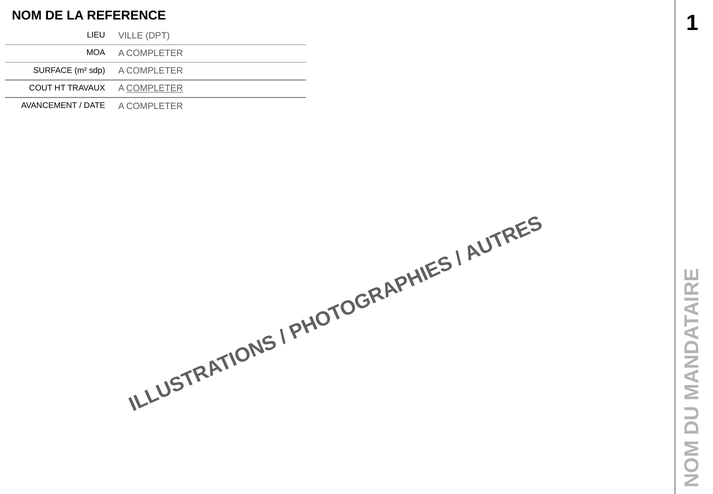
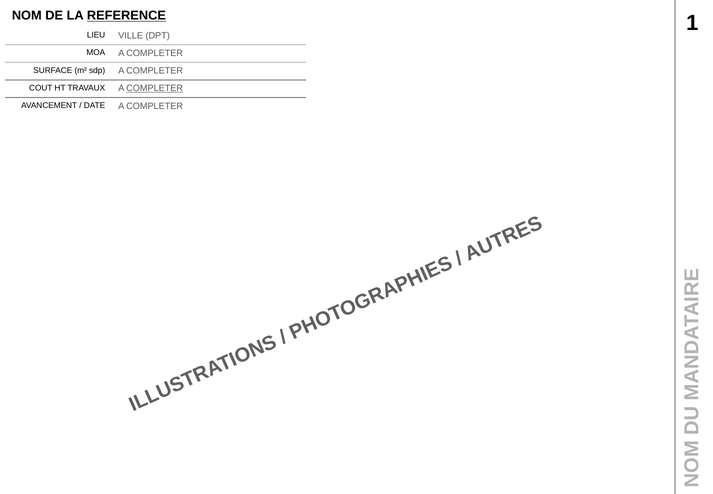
REFERENCE underline: none -> present (126, 16)
